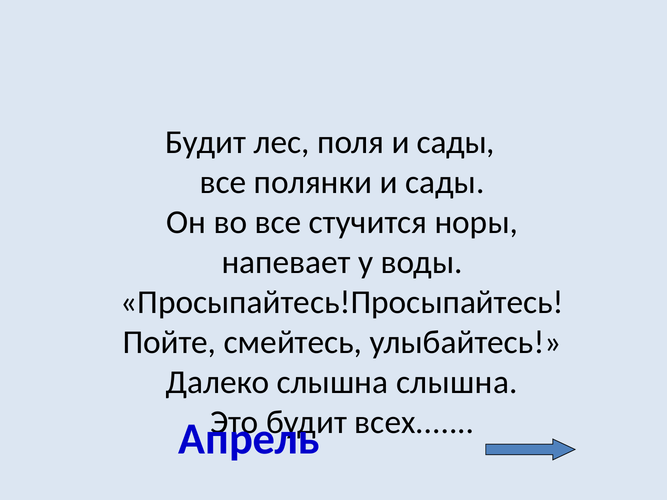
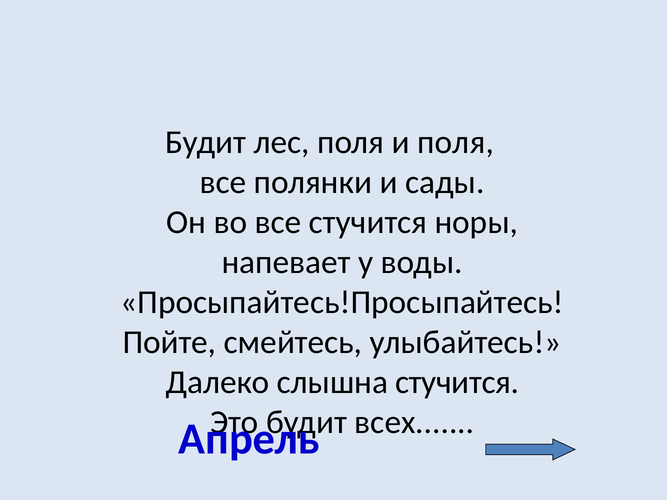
поля и сады: сады -> поля (456, 142)
слышна слышна: слышна -> стучится (457, 383)
